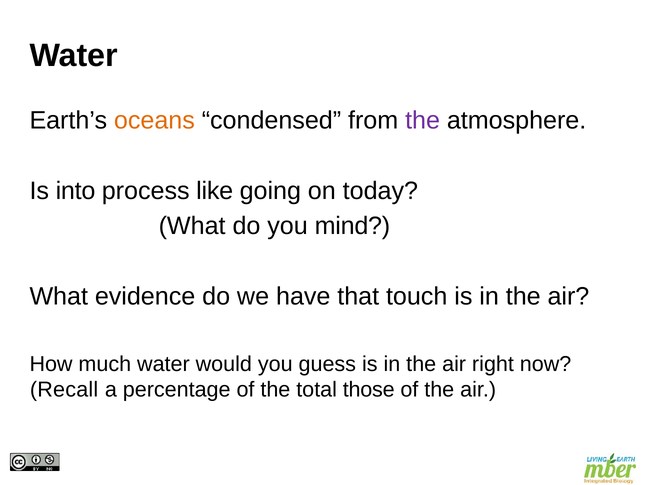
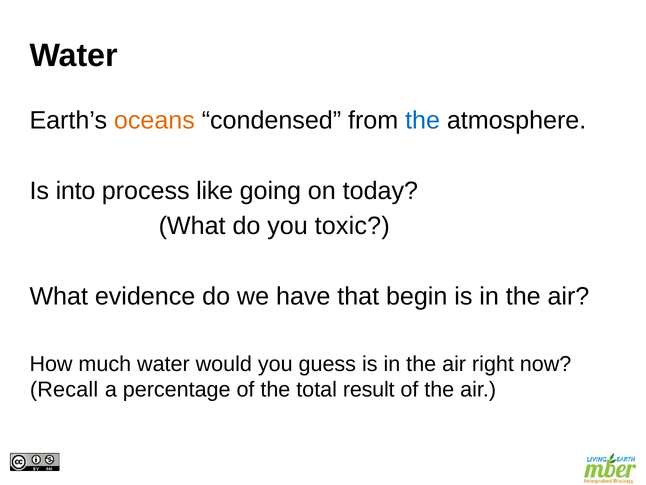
the colour: purple -> blue (423, 120)
mind: mind -> toxic (352, 226)
touch: touch -> begin (417, 296)
those: those -> result (369, 389)
